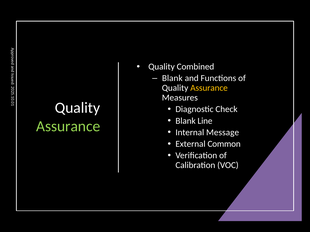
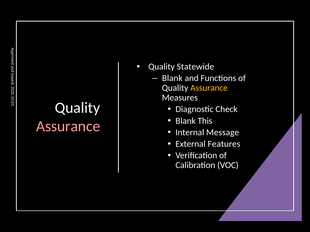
Combined: Combined -> Statewide (195, 67)
Line: Line -> This (205, 121)
Assurance colour: light green -> pink (68, 127)
Common: Common -> Features (224, 144)
